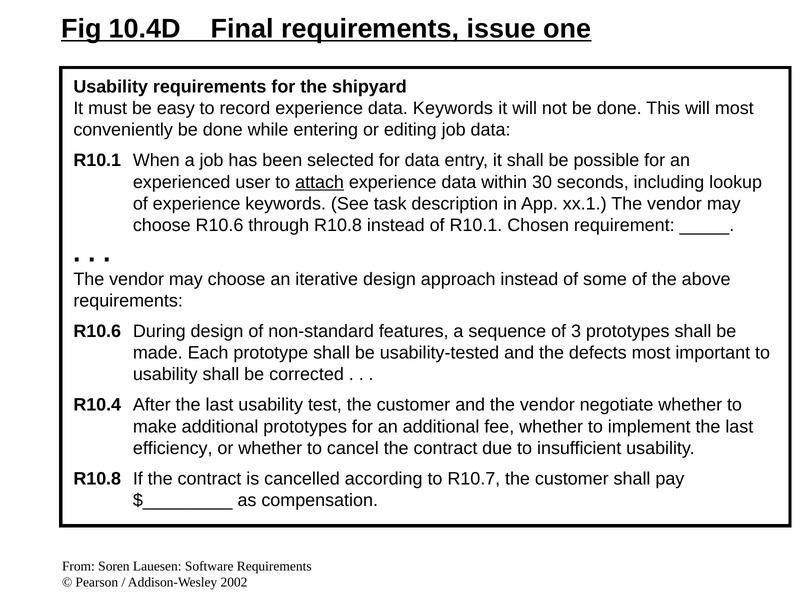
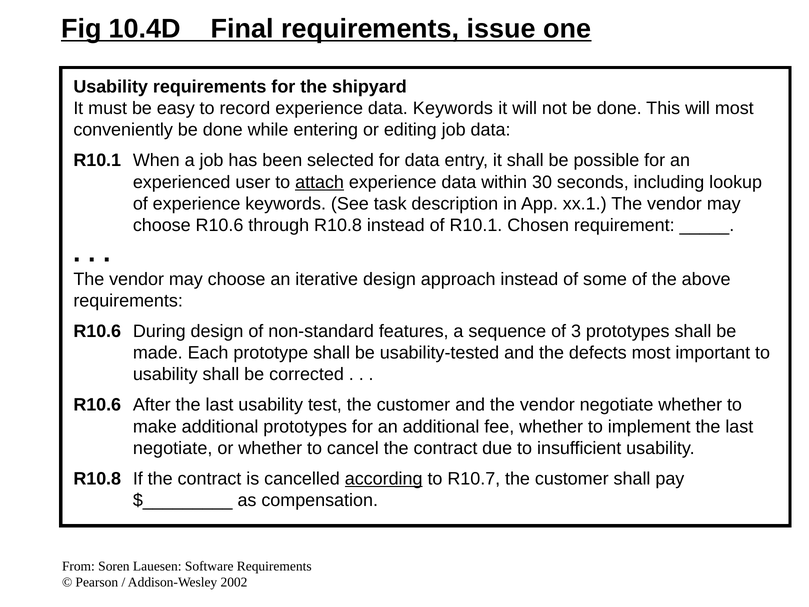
R10.4: R10.4 -> R10.6 (97, 405)
efficiency: efficiency -> negotiate (173, 448)
according underline: none -> present (384, 479)
